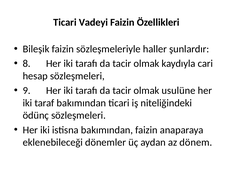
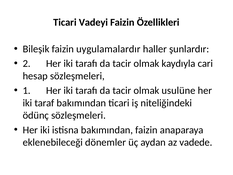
sözleşmeleriyle: sözleşmeleriyle -> uygulamalardır (108, 49)
8: 8 -> 2 (27, 63)
9: 9 -> 1 (27, 90)
dönem: dönem -> vadede (196, 142)
